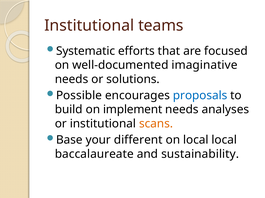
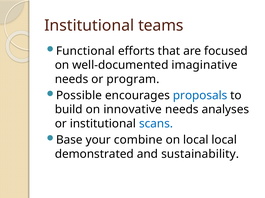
Systematic: Systematic -> Functional (85, 51)
solutions: solutions -> program (133, 79)
implement: implement -> innovative (133, 110)
scans colour: orange -> blue (156, 124)
different: different -> combine (138, 140)
baccalaureate: baccalaureate -> demonstrated (94, 155)
